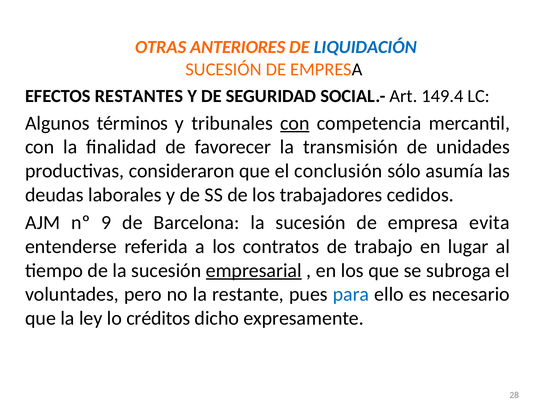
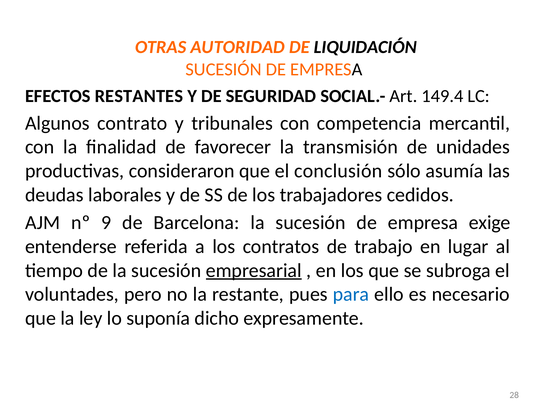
ANTERIORES: ANTERIORES -> AUTORIDAD (238, 47)
LIQUIDACIÓN colour: blue -> black (365, 47)
términos: términos -> contrato (132, 123)
con underline: present -> none (295, 123)
evita: evita -> exige (490, 223)
créditos: créditos -> suponía (158, 318)
